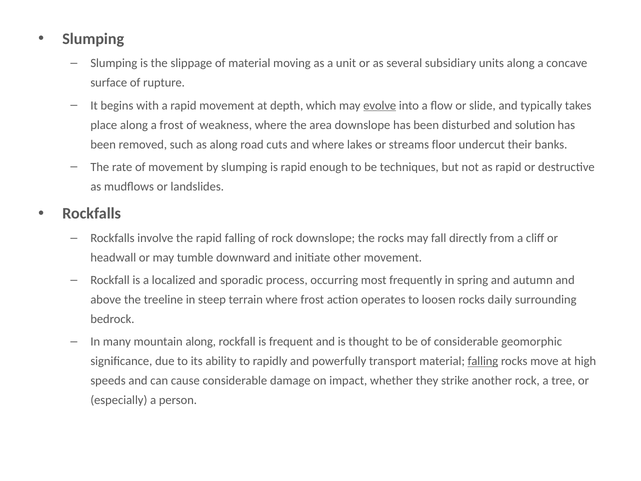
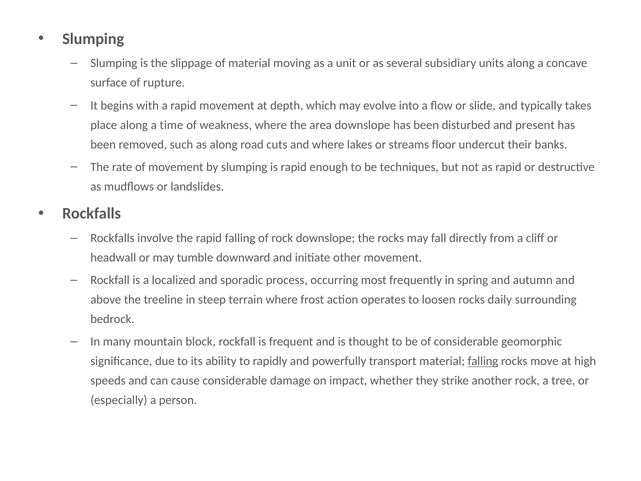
evolve underline: present -> none (380, 105)
a frost: frost -> time (171, 125)
solution: solution -> present (535, 125)
mountain along: along -> block (201, 342)
